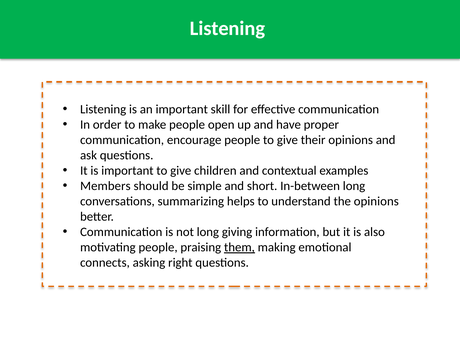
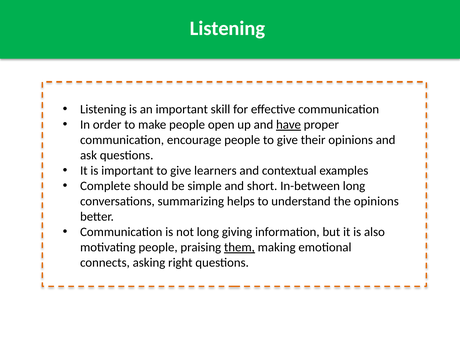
have underline: none -> present (289, 125)
children: children -> learners (215, 171)
Members: Members -> Complete (105, 186)
